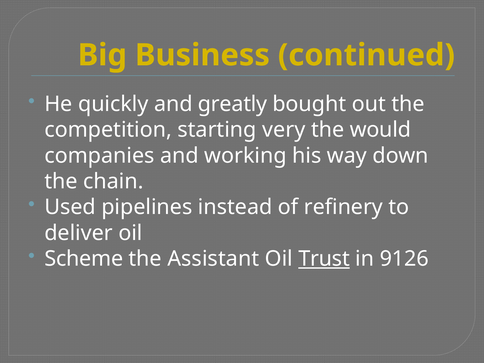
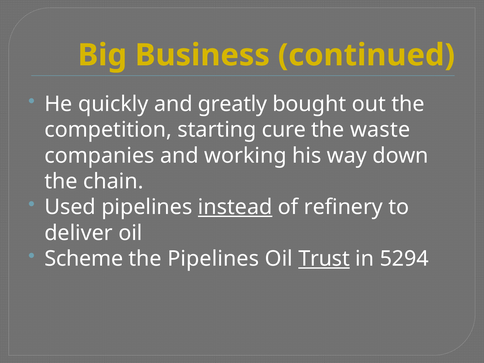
very: very -> cure (284, 130)
would: would -> waste (380, 130)
instead underline: none -> present (235, 207)
the Assistant: Assistant -> Pipelines (213, 259)
9126: 9126 -> 5294 (404, 259)
